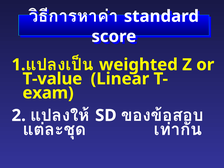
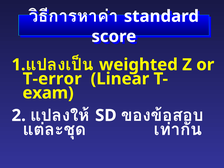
T-value: T-value -> T-error (52, 79)
